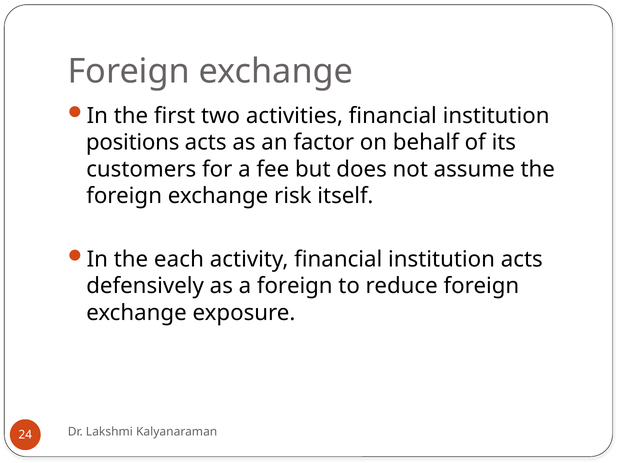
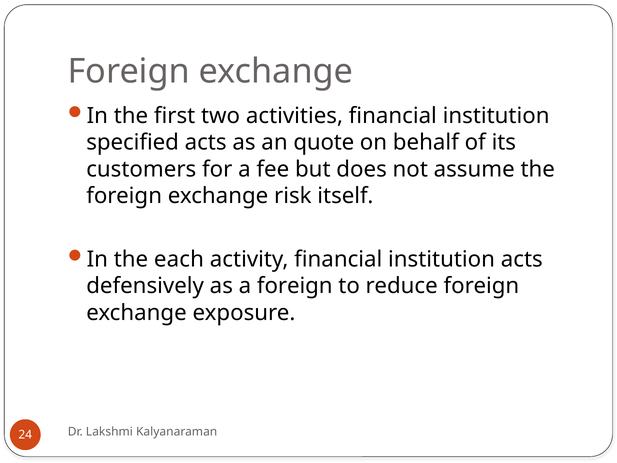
positions: positions -> specified (133, 142)
factor: factor -> quote (324, 142)
